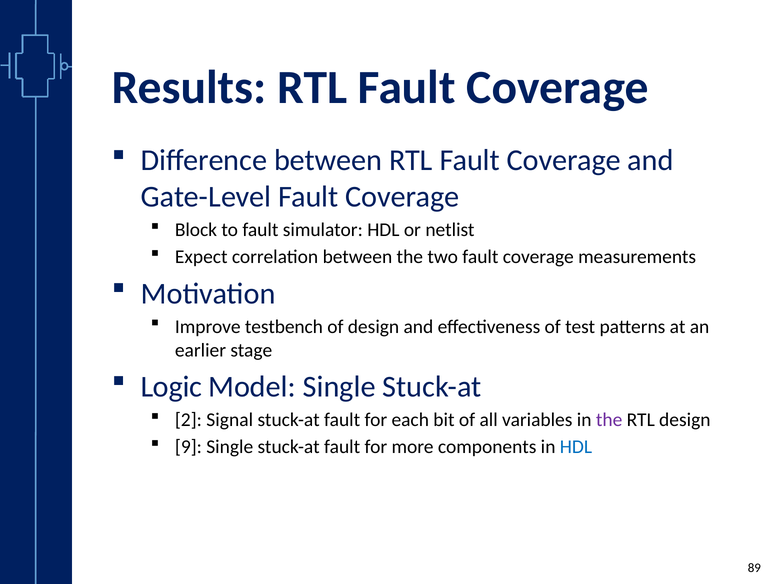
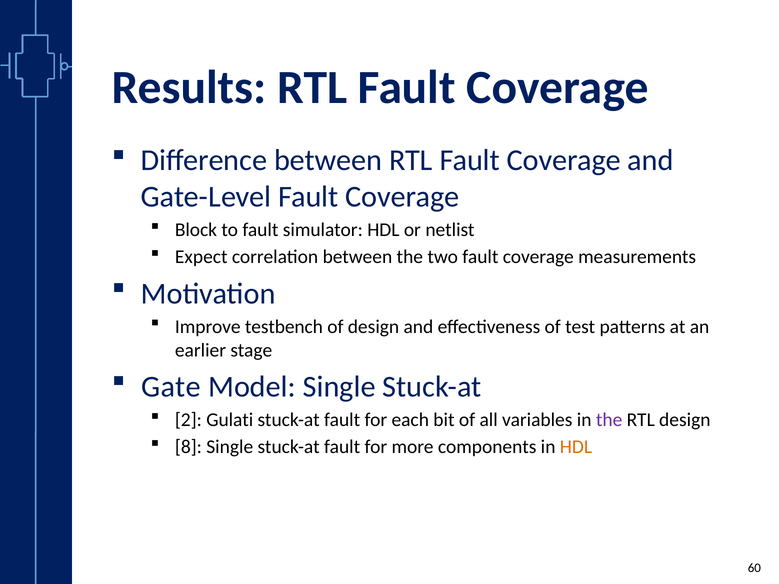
Logic: Logic -> Gate (171, 387)
Signal: Signal -> Gulati (230, 420)
9: 9 -> 8 (188, 447)
HDL colour: blue -> orange (576, 447)
89: 89 -> 60 (754, 568)
